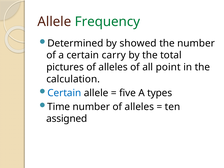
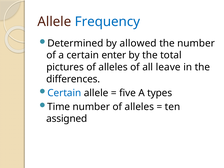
Frequency colour: green -> blue (107, 22)
showed: showed -> allowed (138, 43)
carry: carry -> enter (114, 55)
point: point -> leave (168, 67)
calculation: calculation -> differences (73, 79)
